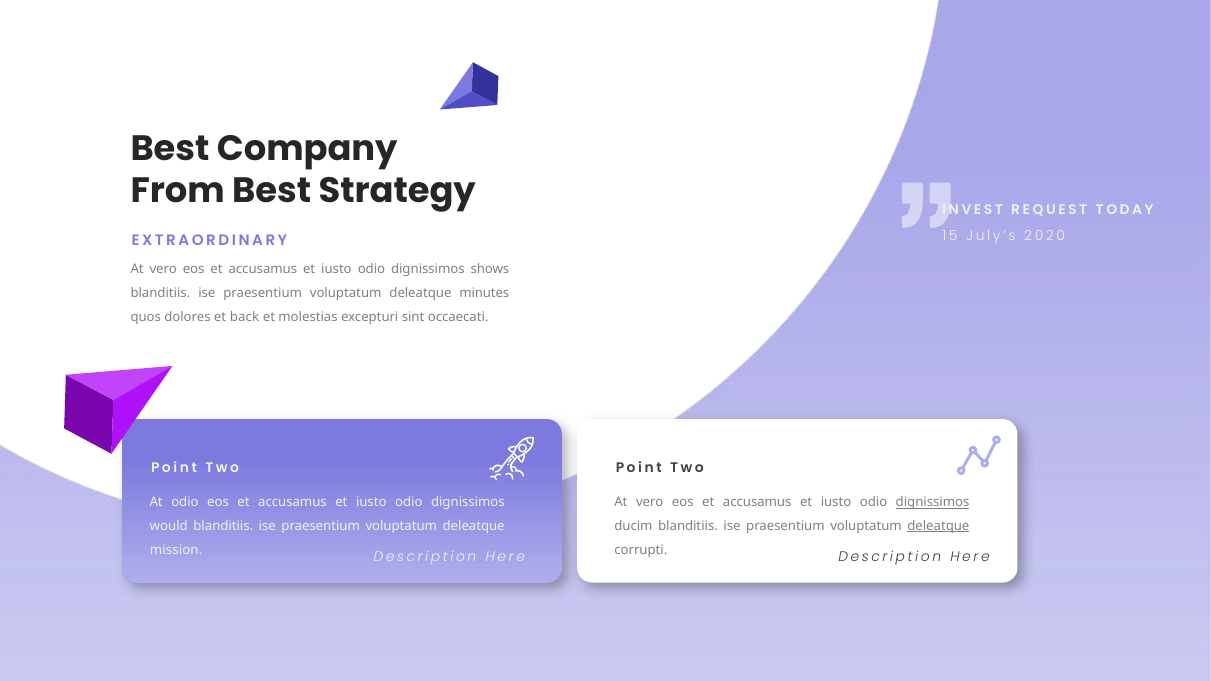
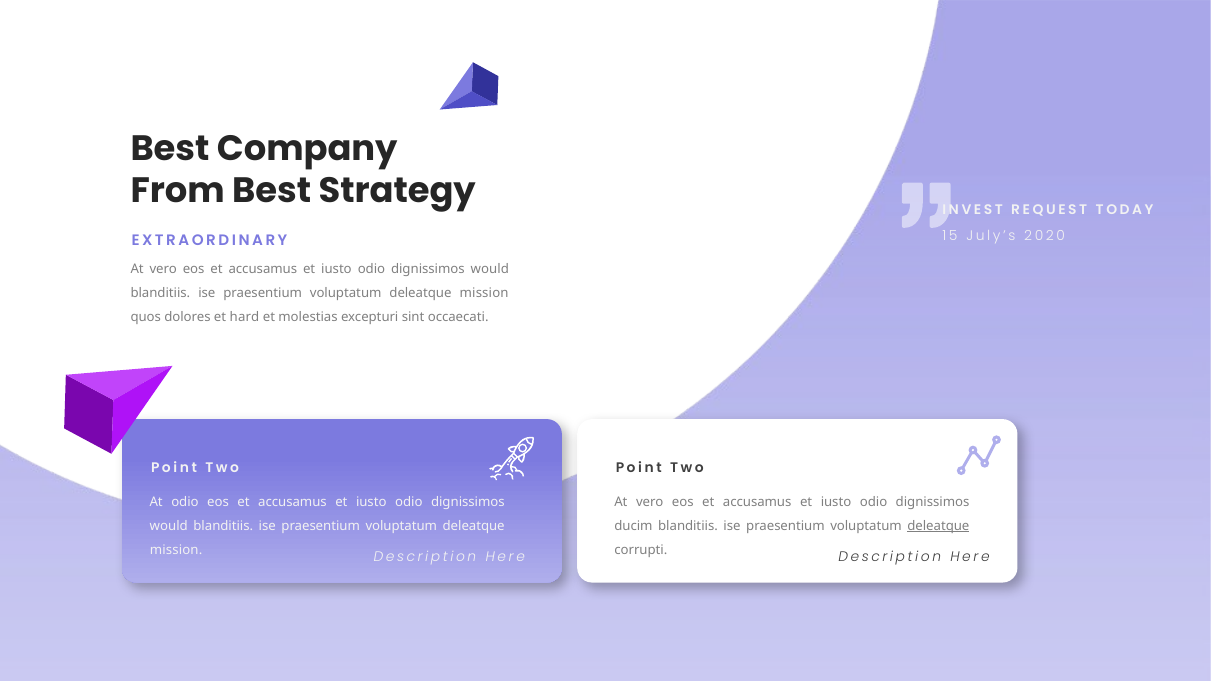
shows: shows -> would (490, 269)
minutes: minutes -> mission (484, 293)
back: back -> hard (245, 317)
dignissimos underline: present -> none (933, 503)
